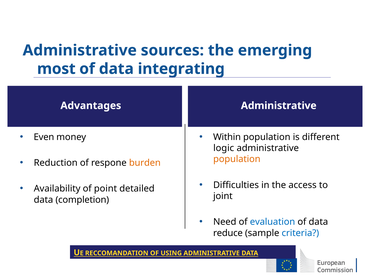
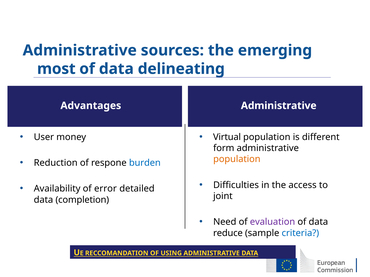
integrating: integrating -> delineating (181, 69)
Even: Even -> User (44, 137)
Within: Within -> Virtual (227, 137)
logic: logic -> form (224, 148)
burden colour: orange -> blue (145, 163)
point: point -> error (105, 189)
evaluation colour: blue -> purple (272, 222)
